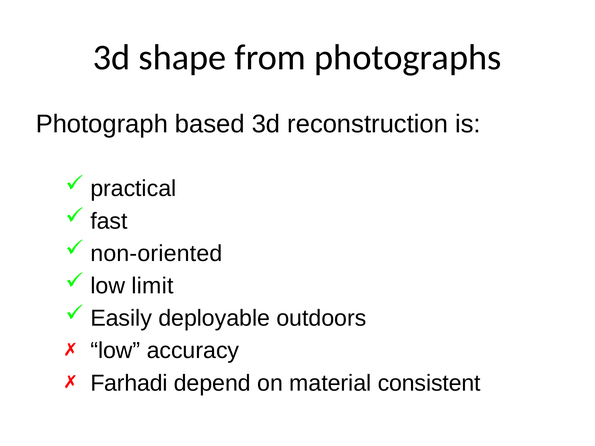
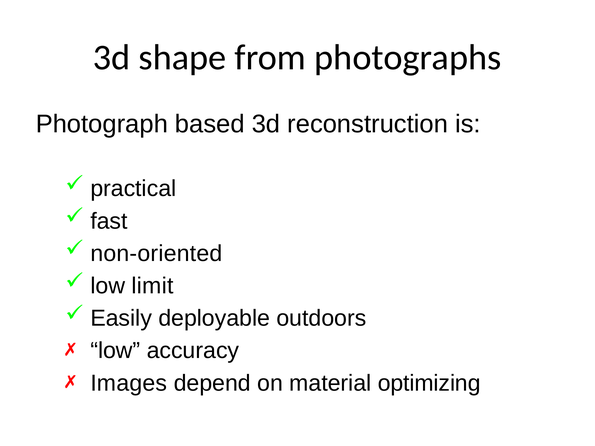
Farhadi: Farhadi -> Images (129, 383)
consistent: consistent -> optimizing (429, 383)
